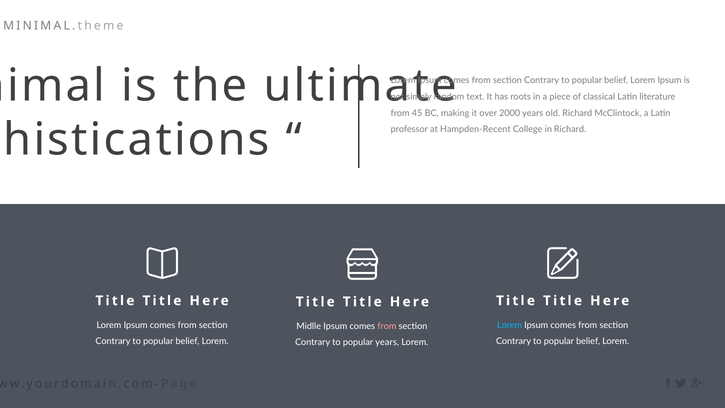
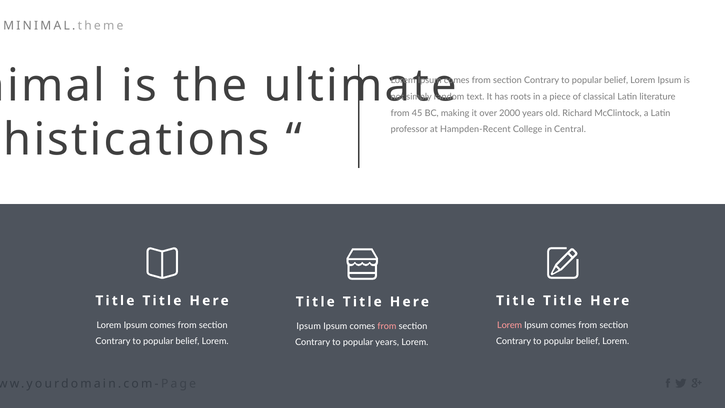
in Richard: Richard -> Central (570, 129)
Lorem colour: light blue -> pink (510, 325)
Midlle: Midlle -> Ipsum (309, 326)
